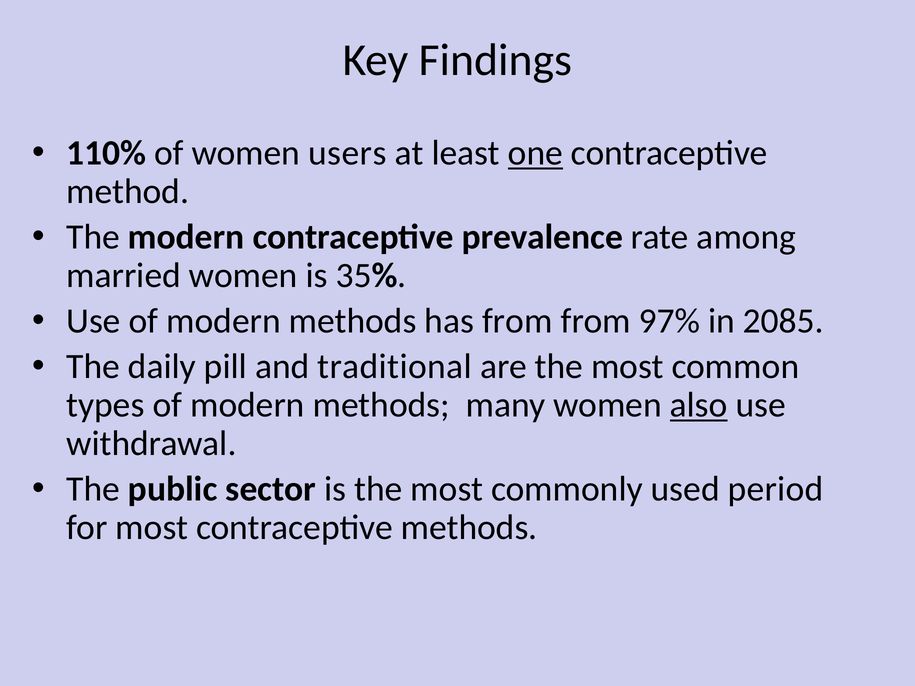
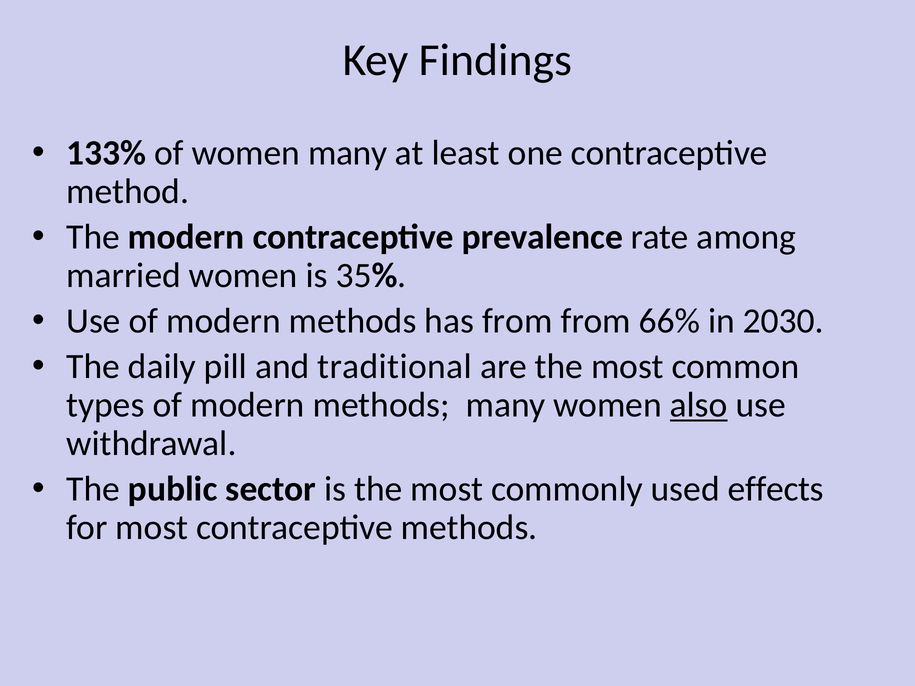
110%: 110% -> 133% (106, 153)
women users: users -> many (348, 153)
one underline: present -> none (535, 153)
97%: 97% -> 66% (669, 321)
2085: 2085 -> 2030 (783, 321)
period: period -> effects (776, 489)
